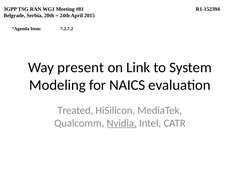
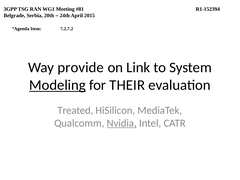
present: present -> provide (81, 67)
Modeling underline: none -> present (57, 85)
NAICS: NAICS -> THEIR (127, 85)
